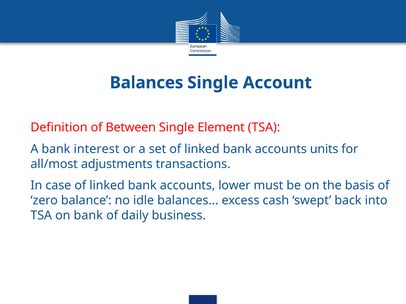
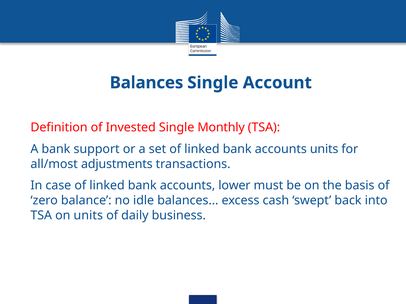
Between: Between -> Invested (131, 128)
Element: Element -> Monthly (221, 128)
interest: interest -> support (97, 149)
on bank: bank -> units (88, 216)
